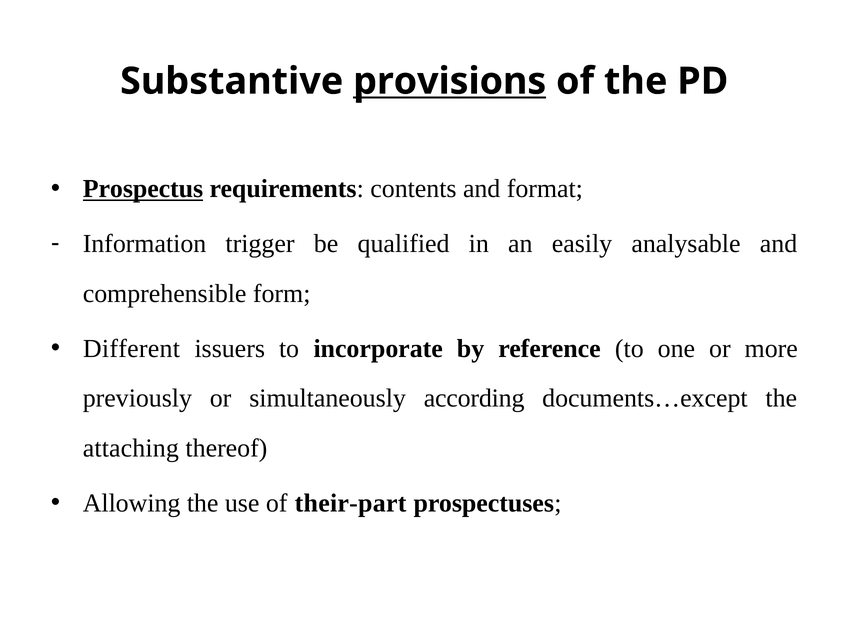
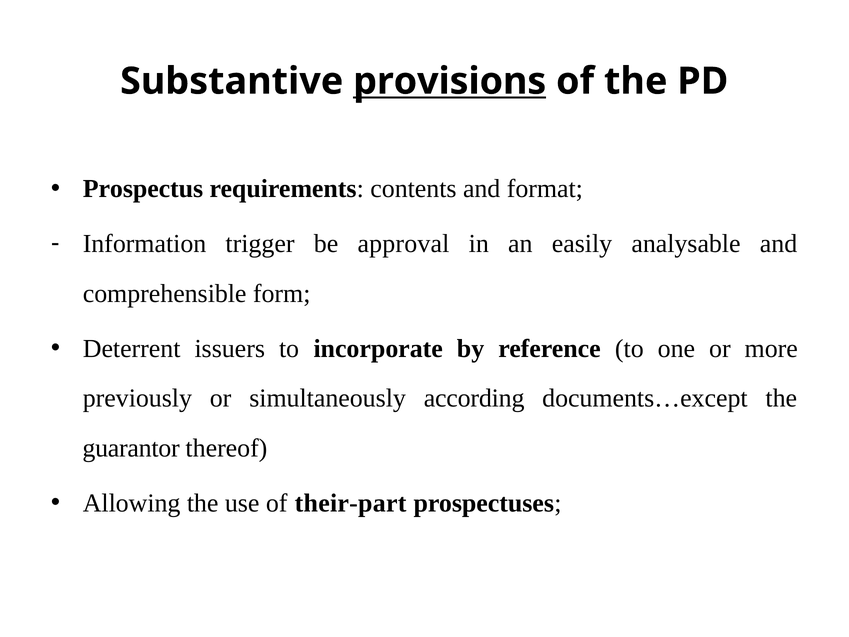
Prospectus underline: present -> none (143, 189)
qualified: qualified -> approval (403, 244)
Different: Different -> Deterrent (132, 348)
attaching: attaching -> guarantor (131, 448)
